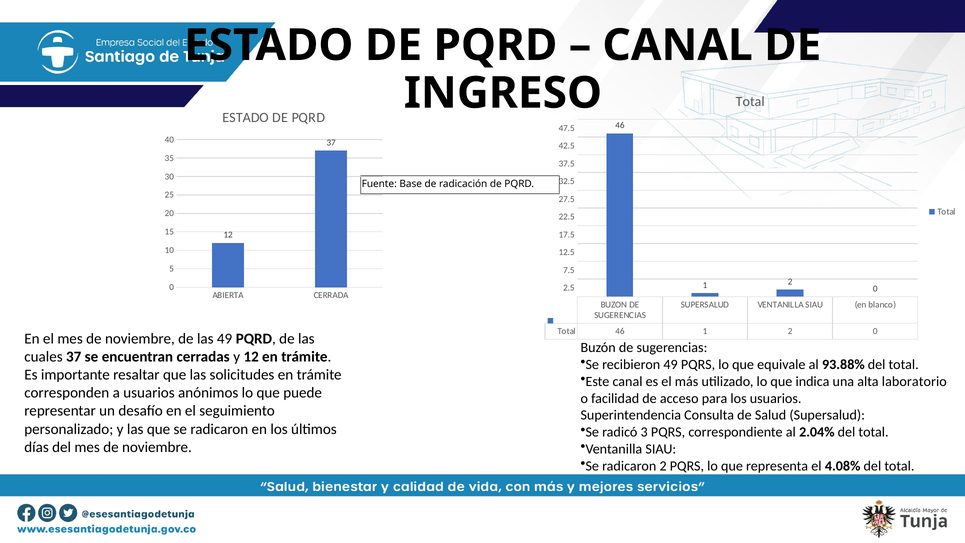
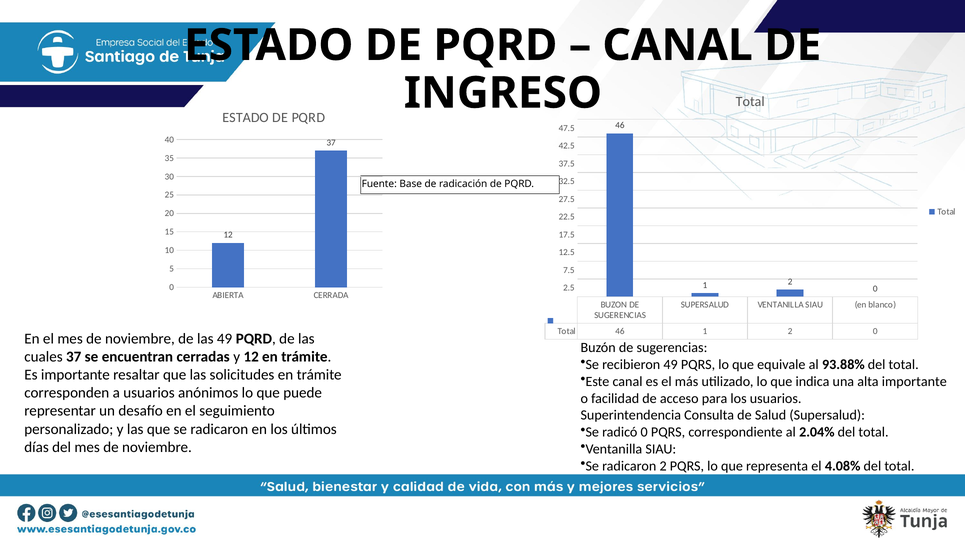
alta laboratorio: laboratorio -> importante (914, 381)
radicó 3: 3 -> 0 (644, 432)
